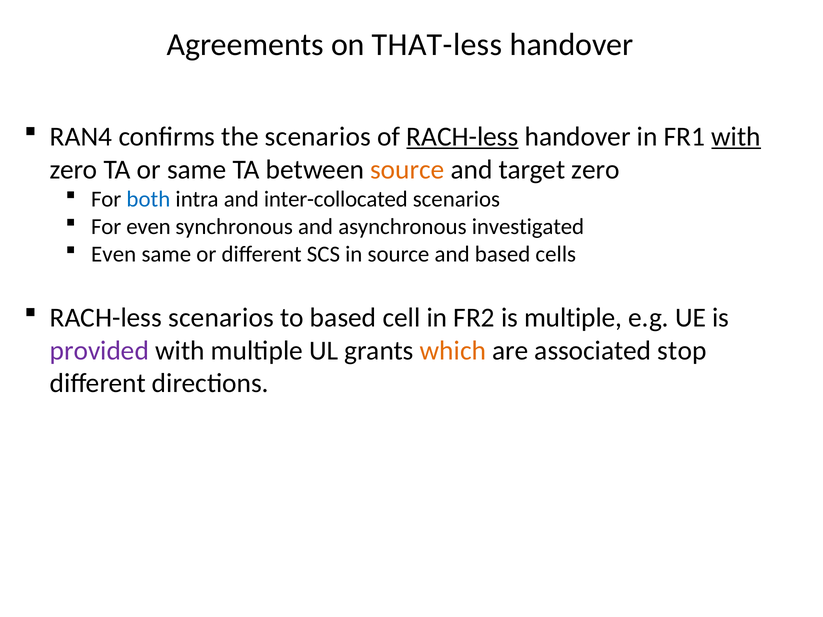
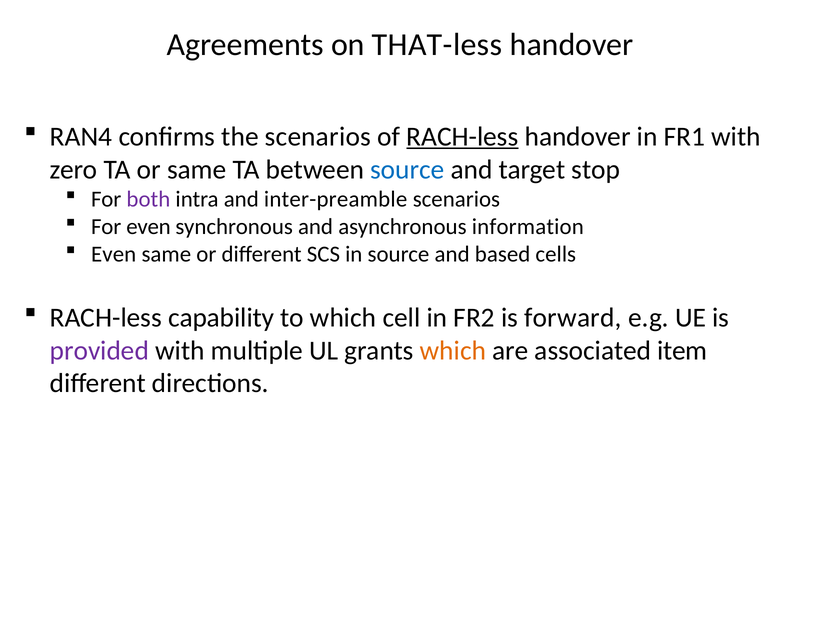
with underline: present -> none (736, 137)
source colour: orange -> blue (407, 170)
target zero: zero -> stop (596, 170)
both colour: blue -> purple (148, 199)
inter-collocated: inter-collocated -> inter-preamble (336, 199)
investigated: investigated -> information (528, 227)
RACH-less scenarios: scenarios -> capability (221, 318)
to based: based -> which (343, 318)
is multiple: multiple -> forward (573, 318)
stop: stop -> item (682, 351)
